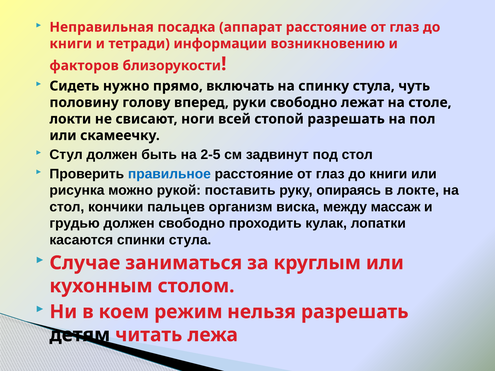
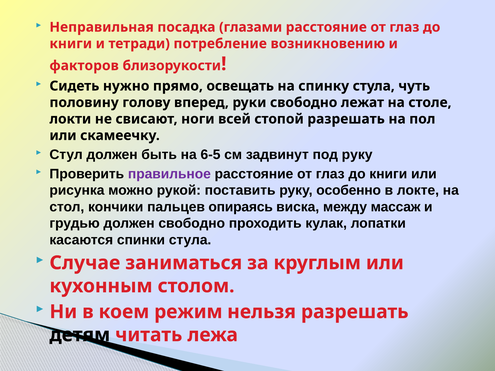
аппарат: аппарат -> глазами (251, 27)
информации: информации -> потребление (220, 44)
включать: включать -> освещать (240, 86)
2-5: 2-5 -> 6-5 (210, 155)
под стол: стол -> руку (357, 155)
правильное colour: blue -> purple (169, 174)
опираясь: опираясь -> особенно (349, 191)
организм: организм -> опираясь (241, 207)
